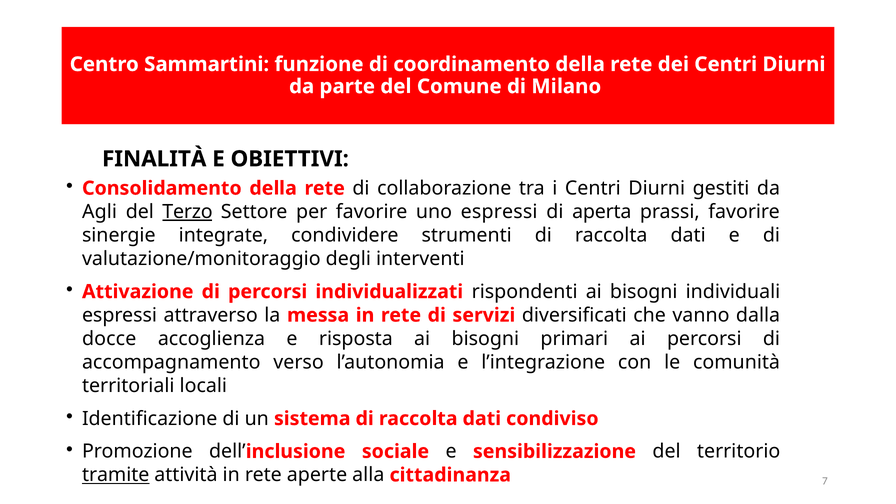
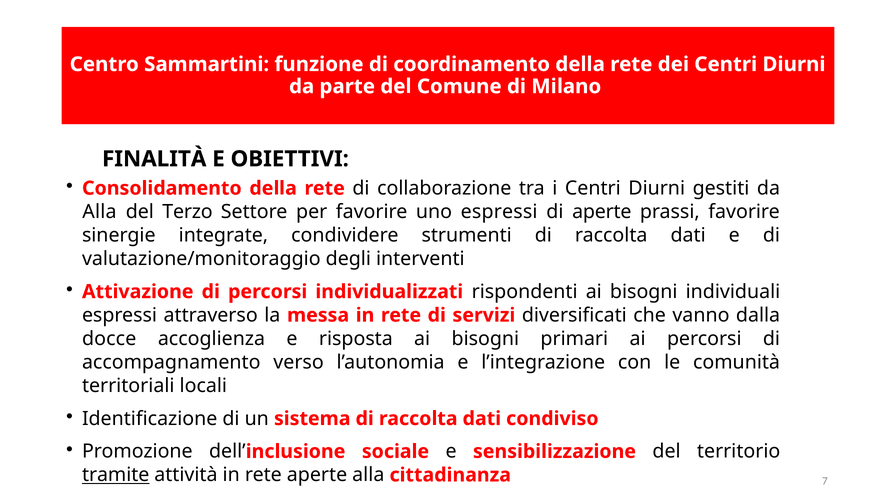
Agli: Agli -> Alla (99, 212)
Terzo underline: present -> none (187, 212)
di aperta: aperta -> aperte (602, 212)
